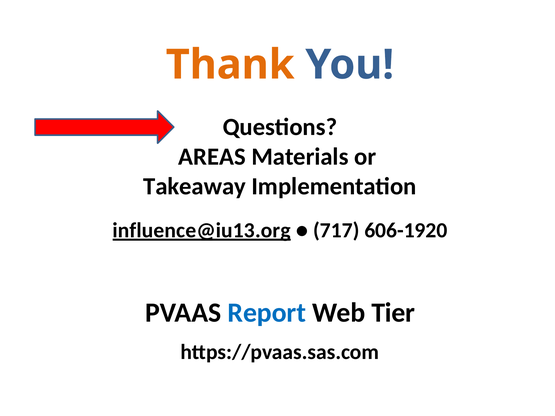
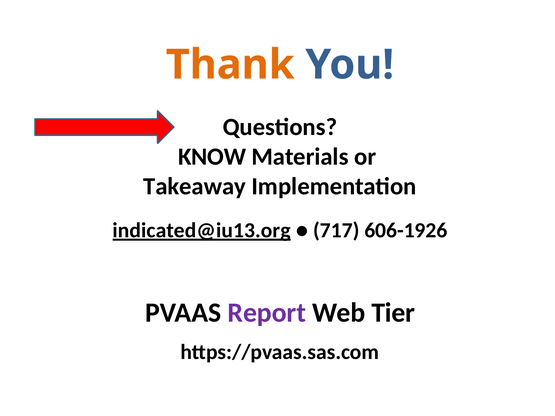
AREAS: AREAS -> KNOW (212, 157)
influence@iu13.org: influence@iu13.org -> indicated@iu13.org (202, 231)
606-1920: 606-1920 -> 606-1926 (406, 231)
Report colour: blue -> purple (267, 313)
